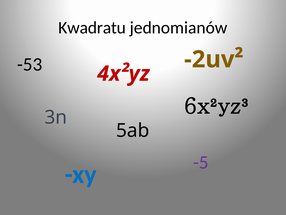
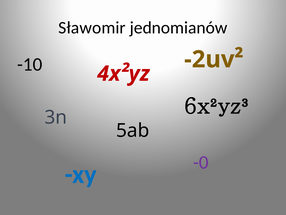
Kwadratu: Kwadratu -> Sławomir (92, 28)
-53: -53 -> -10 (30, 64)
-5: -5 -> -0 (201, 162)
